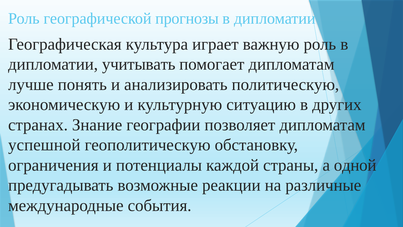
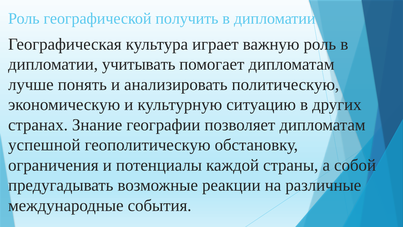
прогнозы: прогнозы -> получить (187, 19)
одной: одной -> собой (355, 165)
